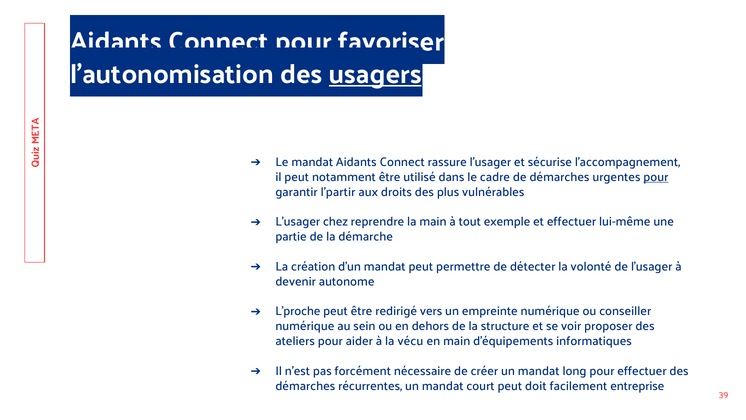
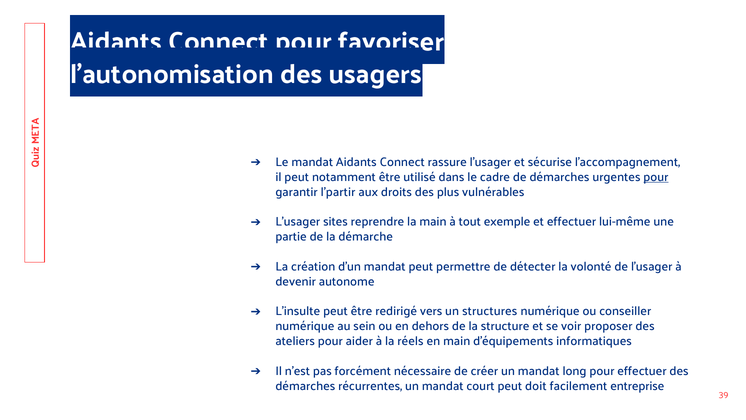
usagers underline: present -> none (375, 74)
chez: chez -> sites (335, 222)
L’proche: L’proche -> L’insulte (298, 311)
empreinte: empreinte -> structures (490, 311)
vécu: vécu -> réels (410, 341)
